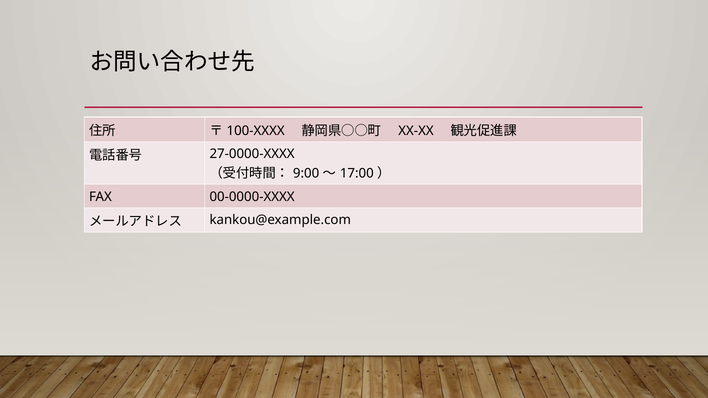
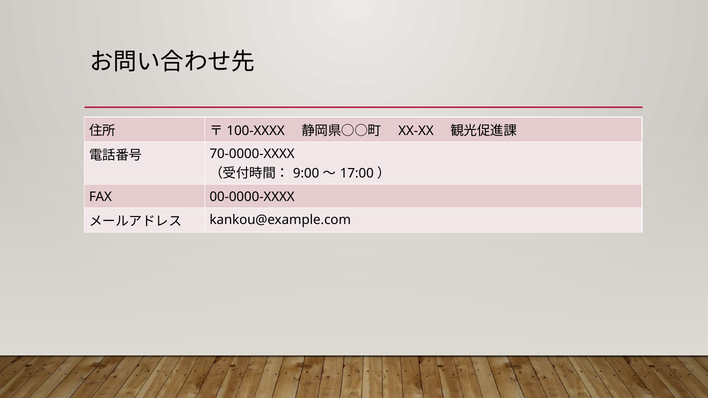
27-0000-XXXX: 27-0000-XXXX -> 70-0000-XXXX (252, 154)
